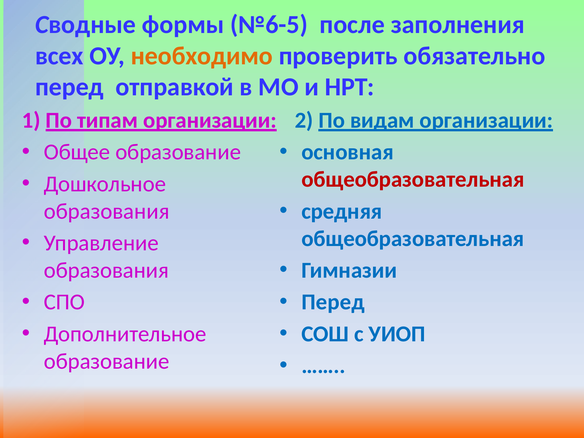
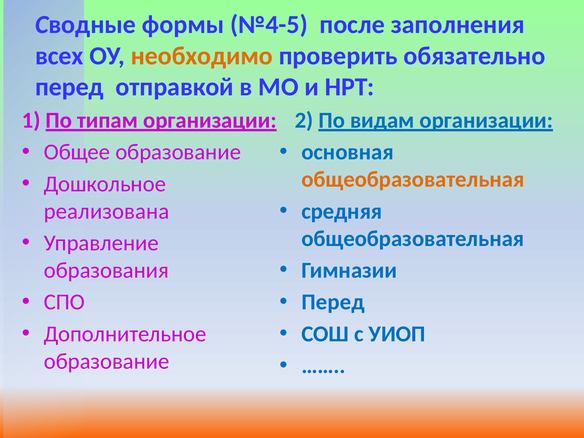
№6-5: №6-5 -> №4-5 (269, 25)
общеобразовательная colour: red -> orange (413, 179)
образования: образования -> реализована (107, 211)
